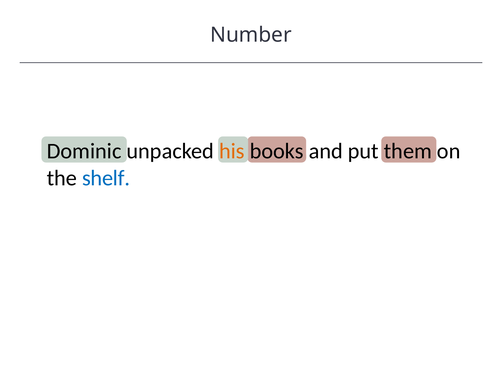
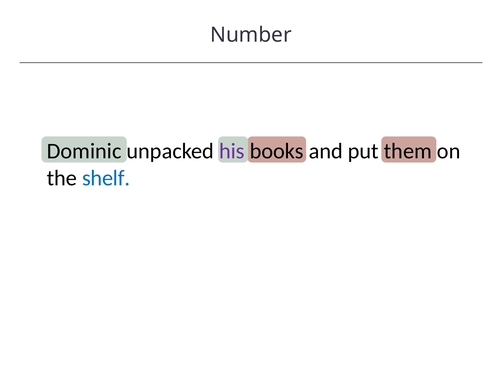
his colour: orange -> purple (232, 151)
